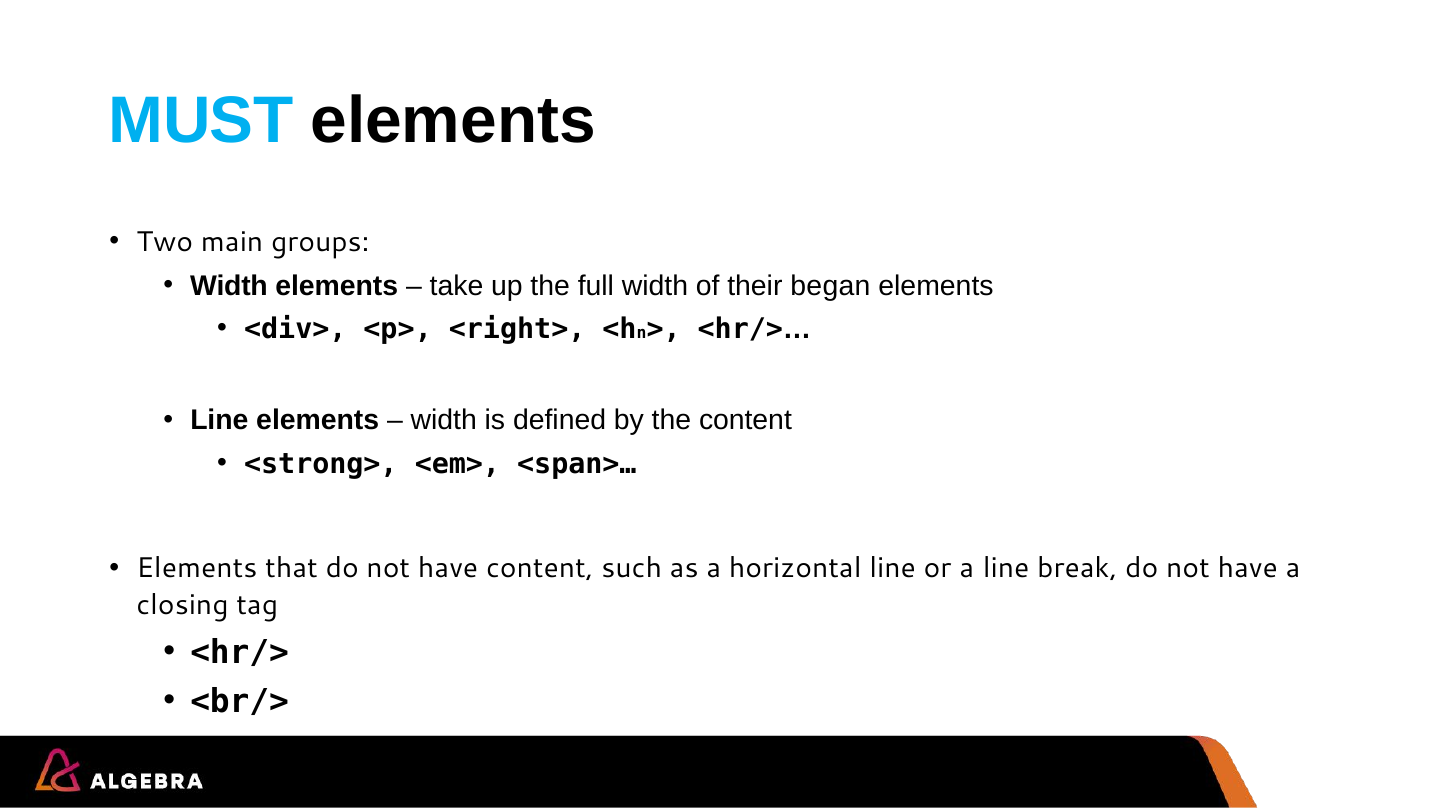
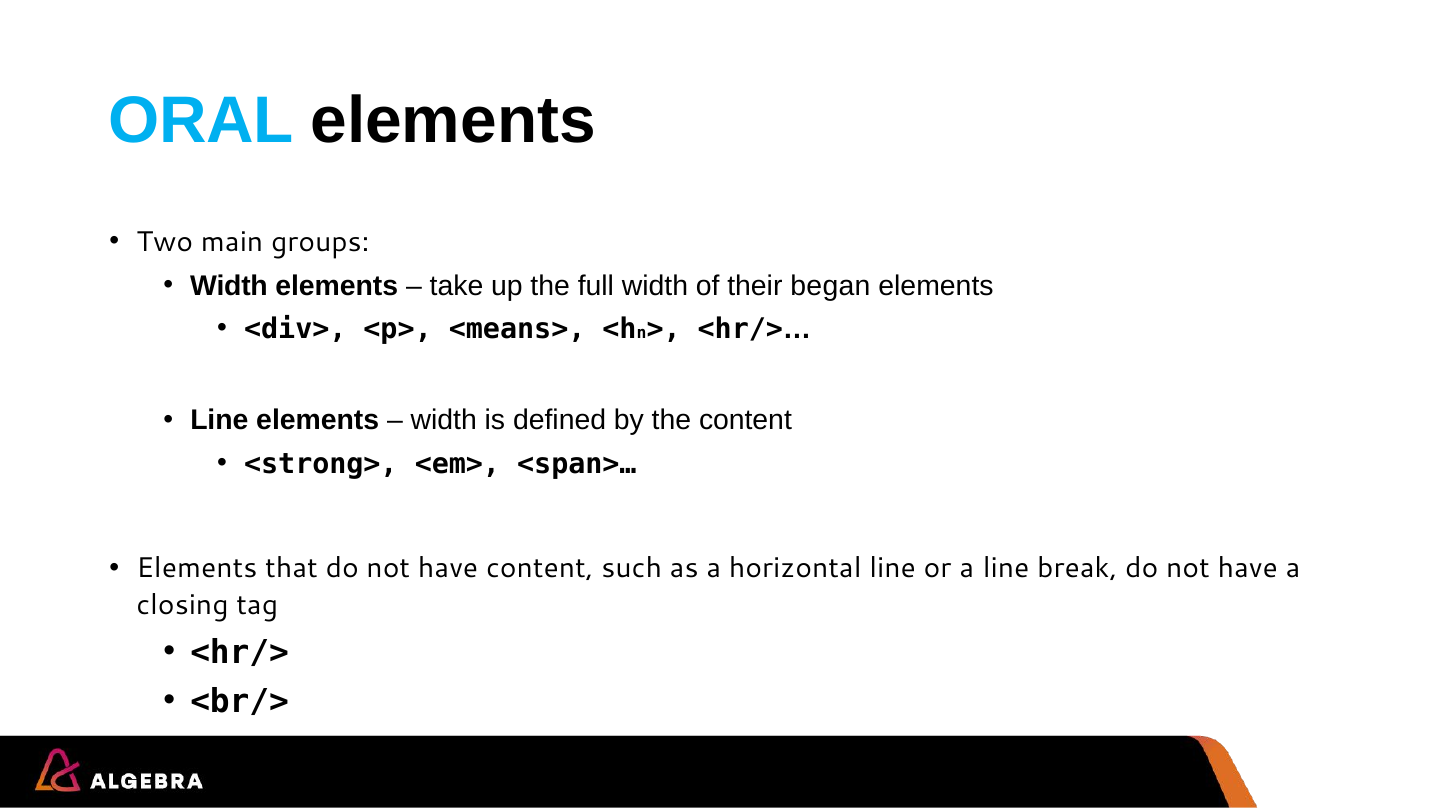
MUST: MUST -> ORAL (201, 121)
<right>: <right> -> <means> (517, 329)
